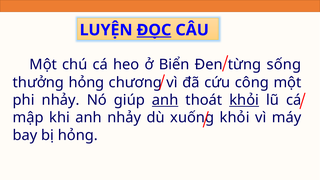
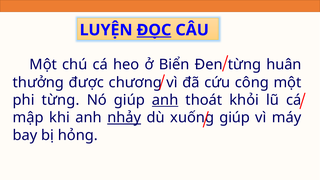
sống: sống -> huân (284, 65)
thưởng hỏng: hỏng -> được (86, 82)
phi nhảy: nhảy -> từng (61, 100)
khỏi underline: present -> none (244, 100)
nhảy underline: none -> present (124, 118)
khỏi: khỏi -> giúp (235, 118)
